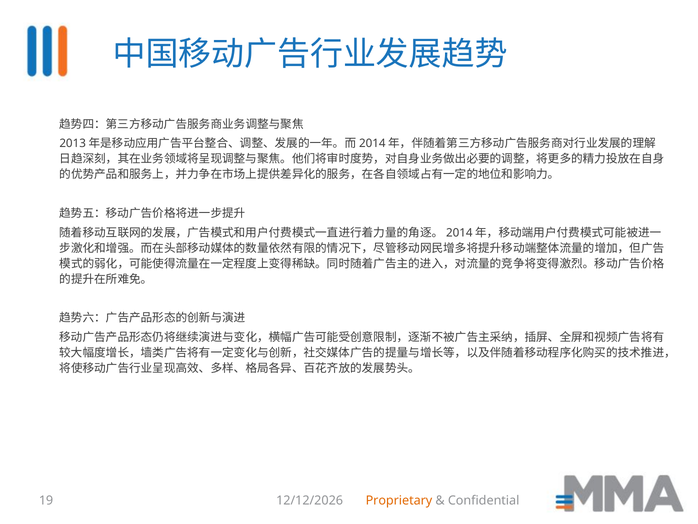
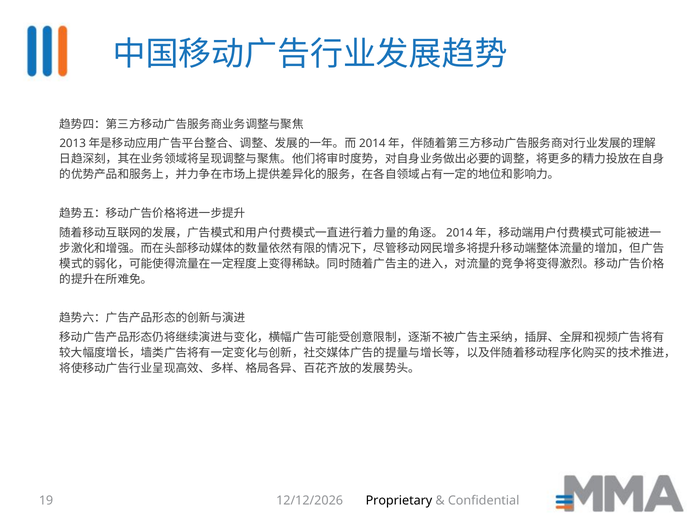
Proprietary colour: orange -> black (399, 500)
